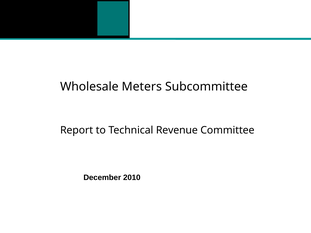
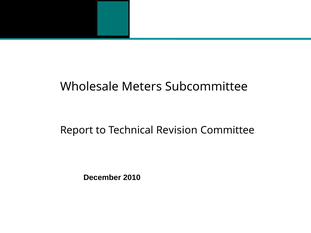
Revenue: Revenue -> Revision (177, 130)
